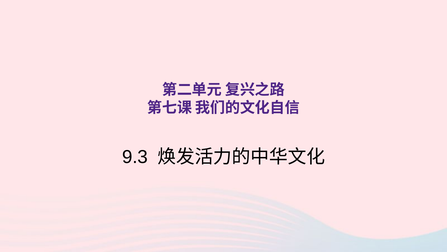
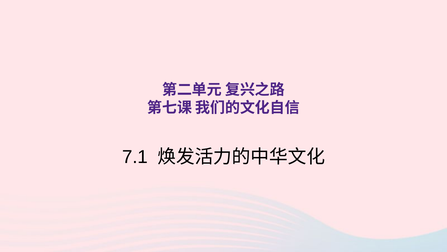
9.3: 9.3 -> 7.1 (135, 157)
